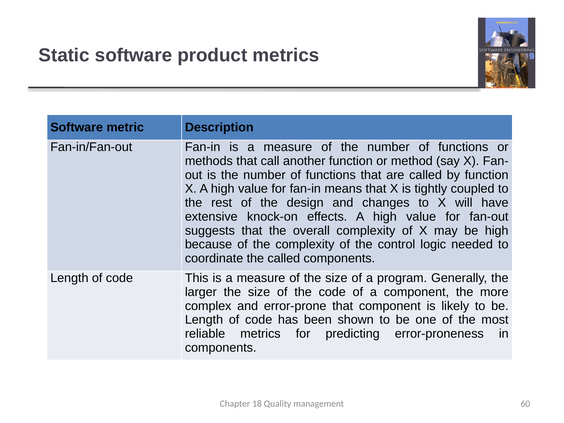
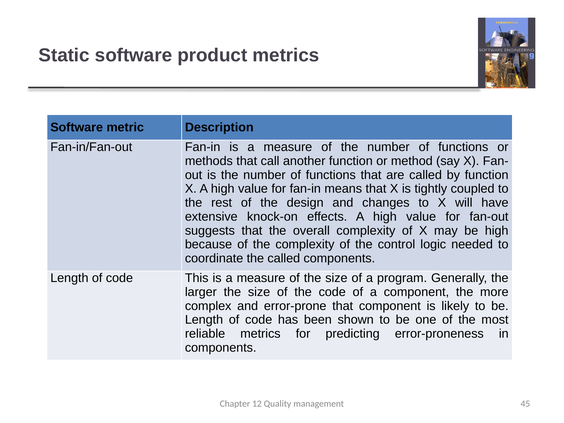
18: 18 -> 12 (257, 404)
60: 60 -> 45 (525, 404)
